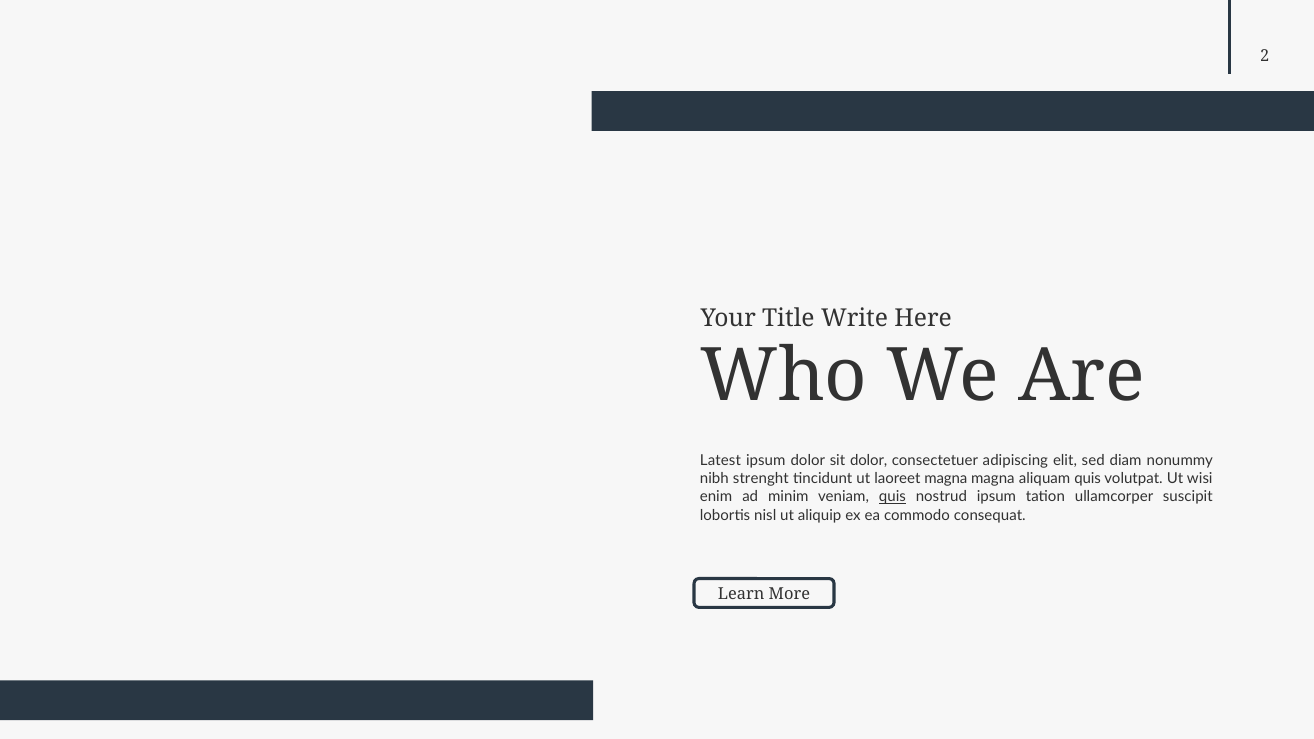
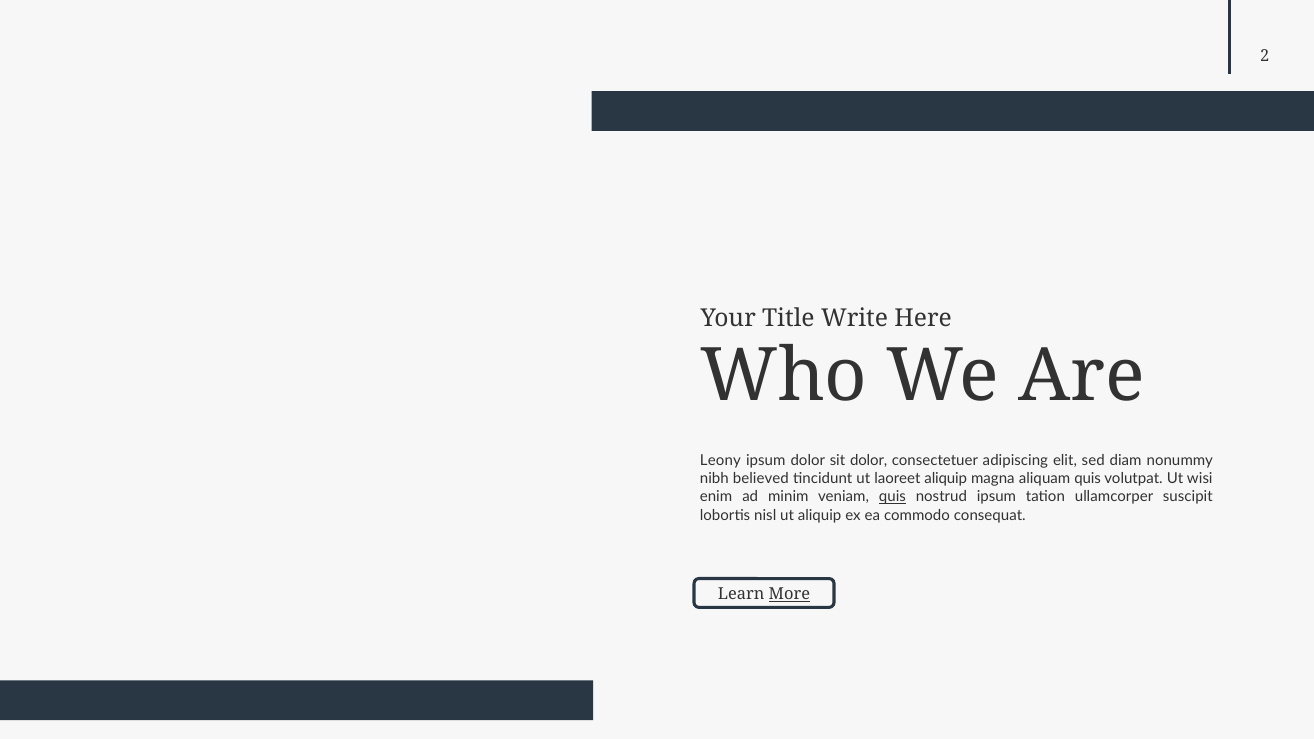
Latest: Latest -> Leony (720, 461)
strenght: strenght -> believed (761, 479)
laoreet magna: magna -> aliquip (946, 479)
More underline: none -> present (789, 594)
